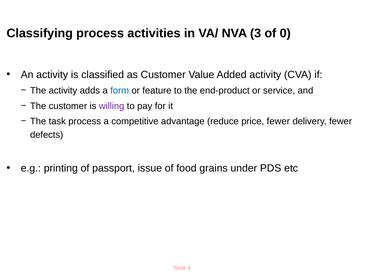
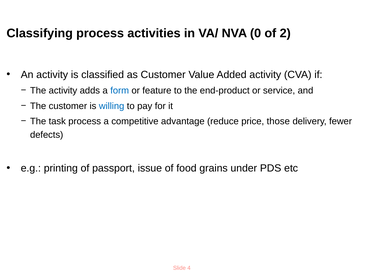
3: 3 -> 0 (256, 33)
0: 0 -> 2 (285, 33)
willing colour: purple -> blue (112, 106)
price fewer: fewer -> those (278, 121)
